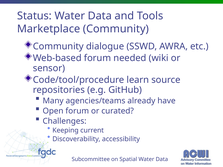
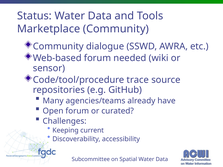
learn: learn -> trace (138, 80)
